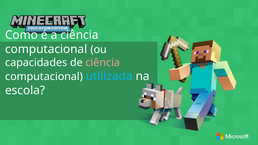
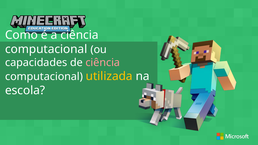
utilizada colour: light blue -> yellow (109, 76)
